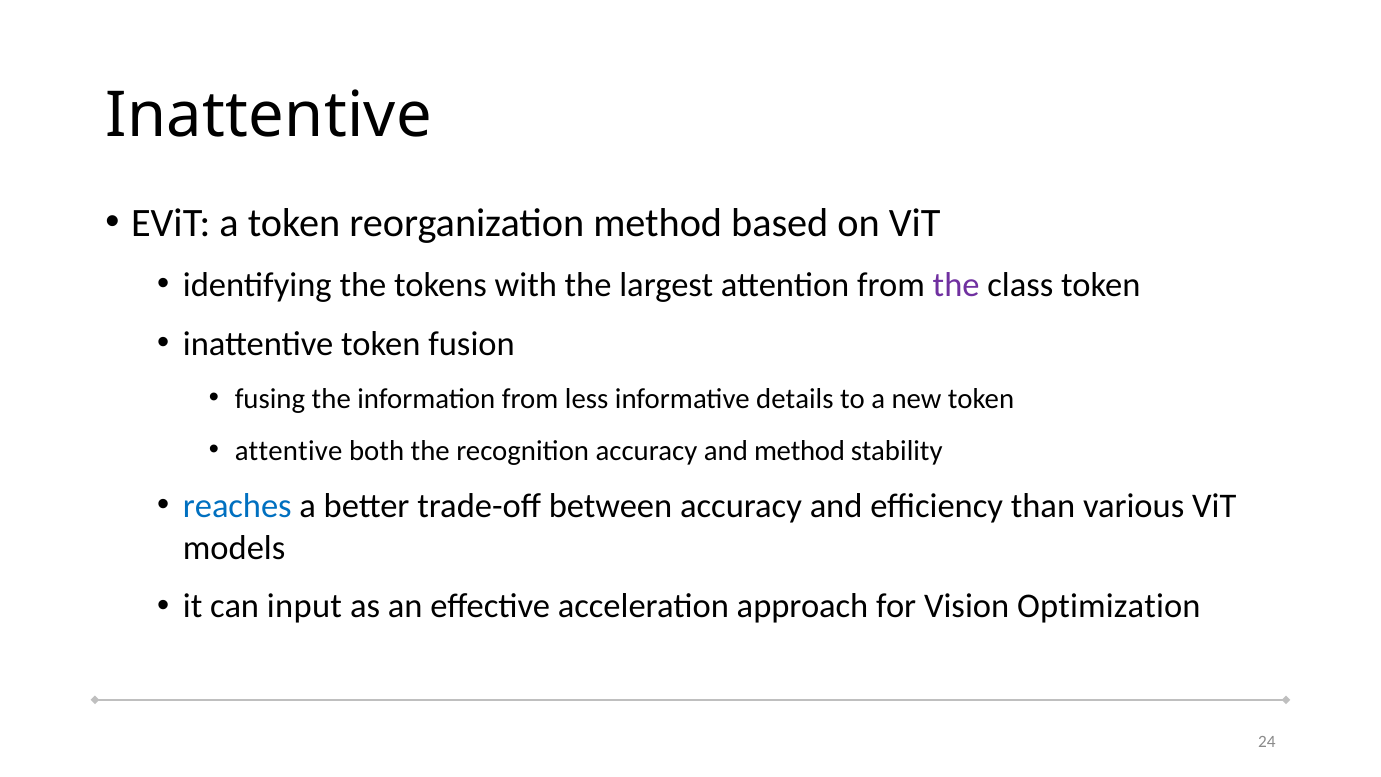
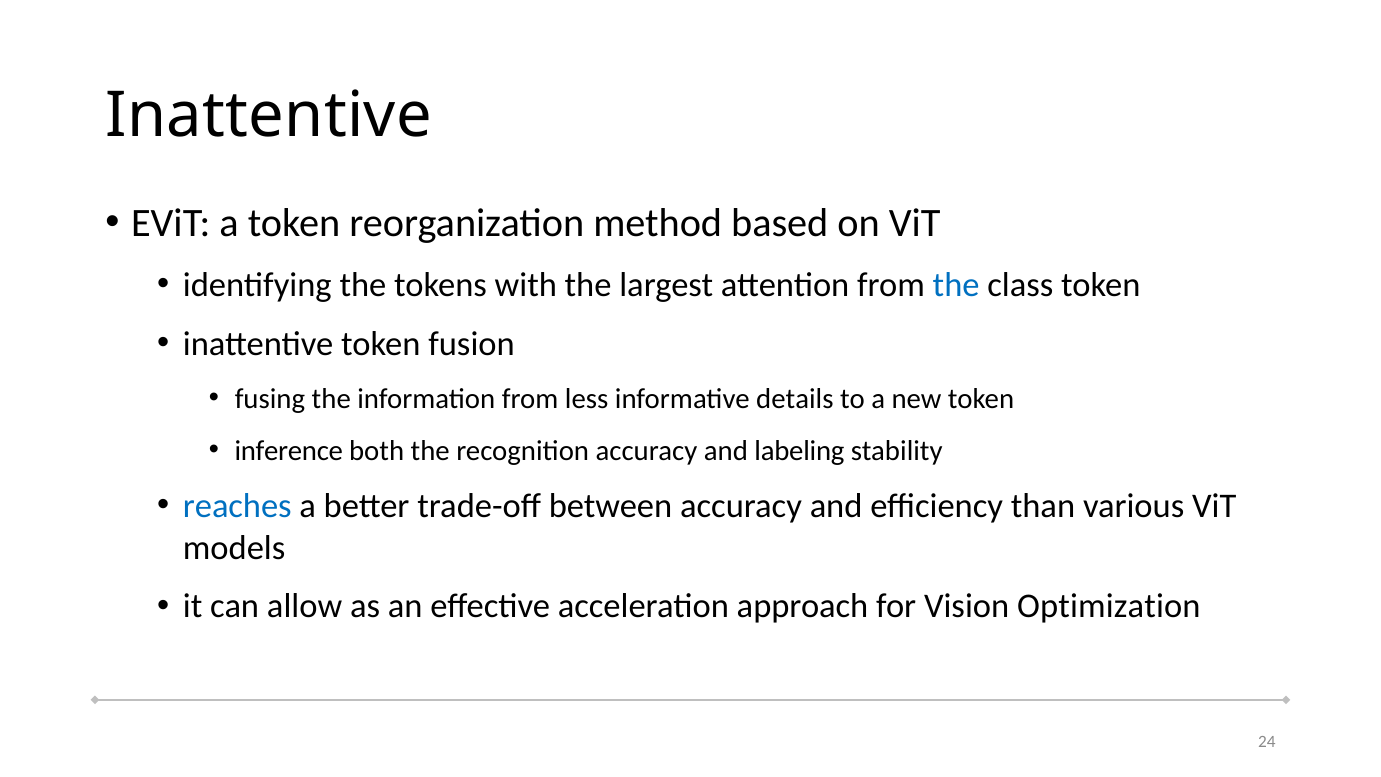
the colour: purple -> blue (956, 285)
attentive: attentive -> inference (289, 451)
and method: method -> labeling (799, 451)
input: input -> allow (305, 606)
